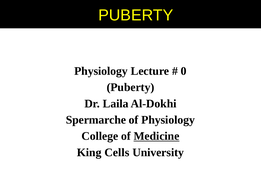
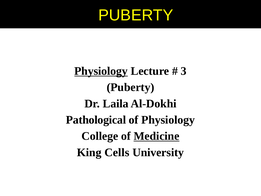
Physiology underline: none -> present (101, 71)
0: 0 -> 3 (184, 71)
Spermarche: Spermarche -> Pathological (96, 120)
